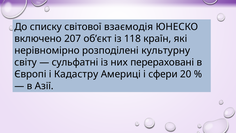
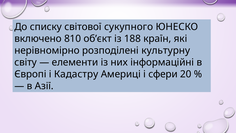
взаємодія: взаємодія -> сукупного (129, 27)
207: 207 -> 810 (73, 39)
118: 118 -> 188 (132, 39)
сульфатні: сульфатні -> елементи (75, 62)
перераховані: перераховані -> інформаційні (162, 62)
